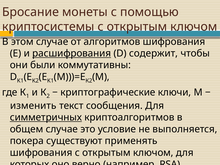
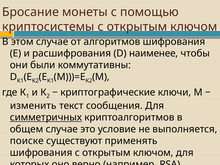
расшифрования underline: present -> none (72, 53)
содержит: содержит -> наименее (154, 53)
покера: покера -> поиске (27, 141)
